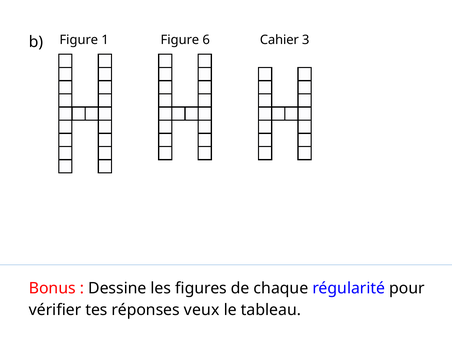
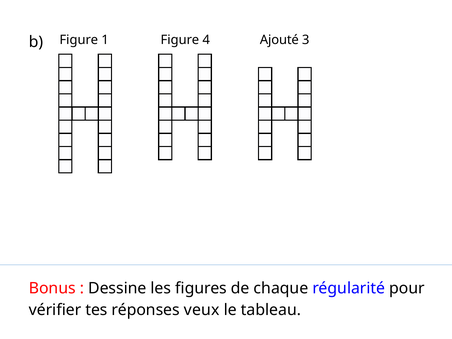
6: 6 -> 4 (206, 40)
Cahier: Cahier -> Ajouté (279, 40)
